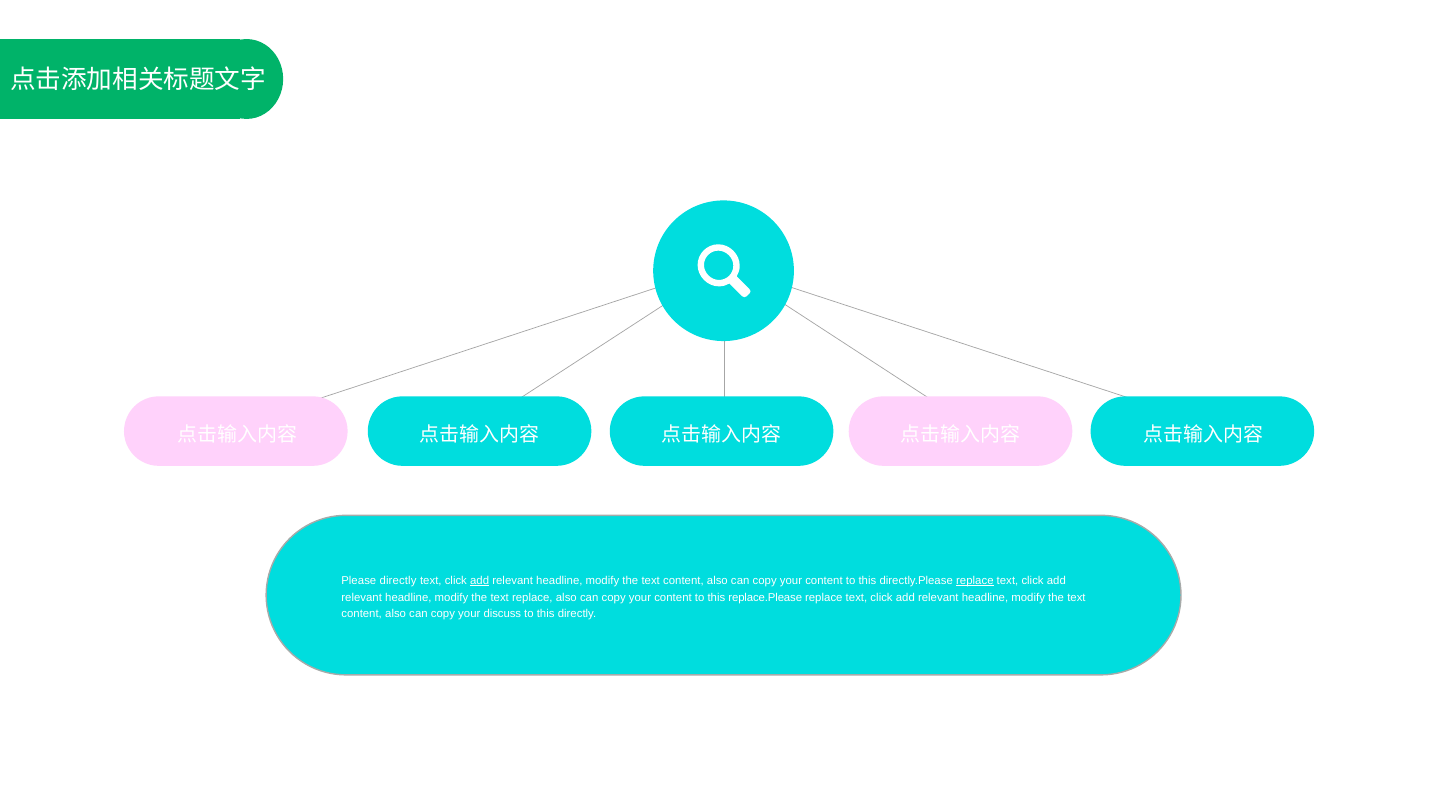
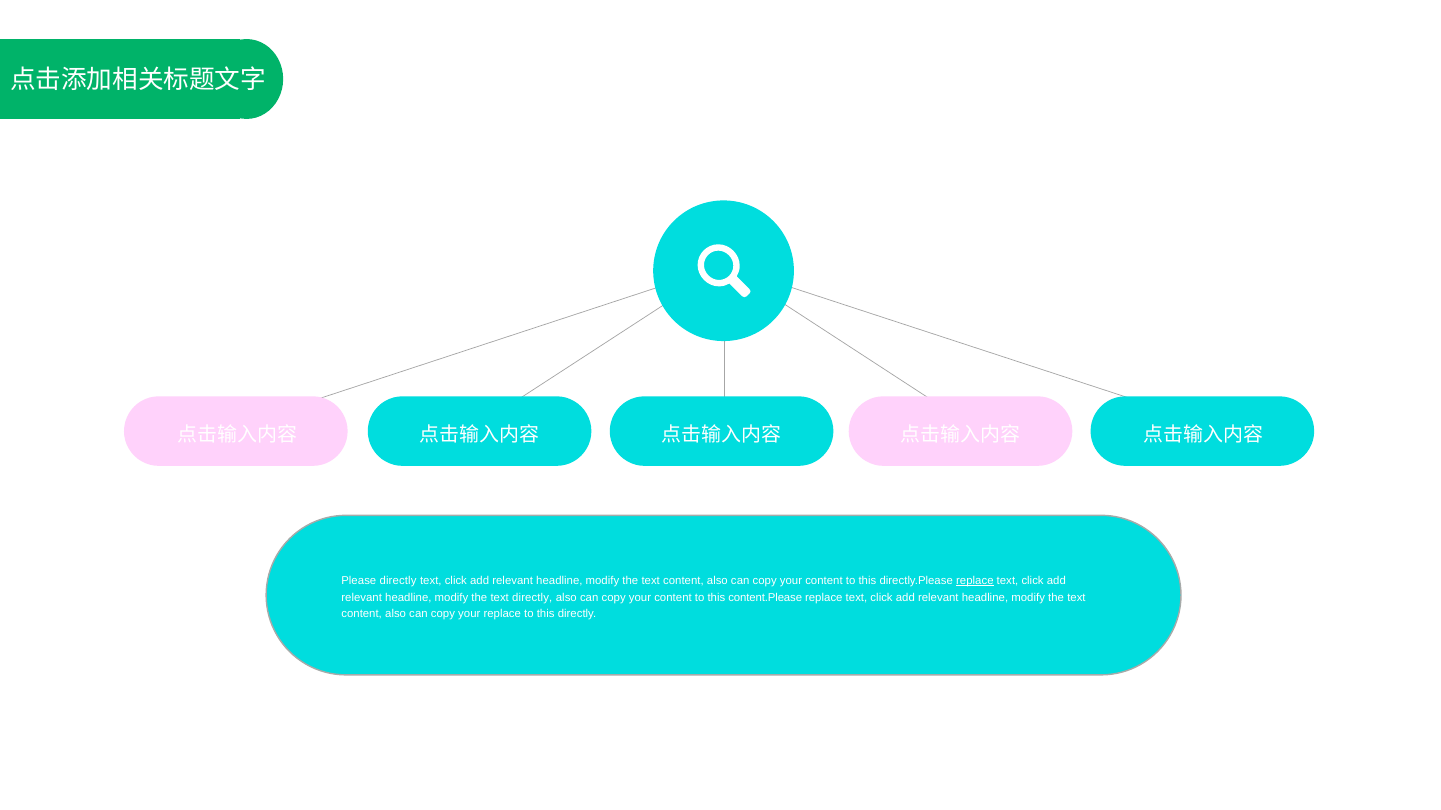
add underline: present -> none (480, 581)
text replace: replace -> directly (532, 598)
replace.Please: replace.Please -> content.Please (765, 598)
your discuss: discuss -> replace (502, 614)
